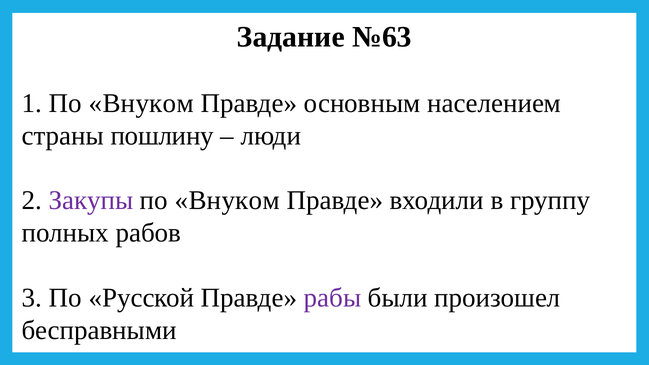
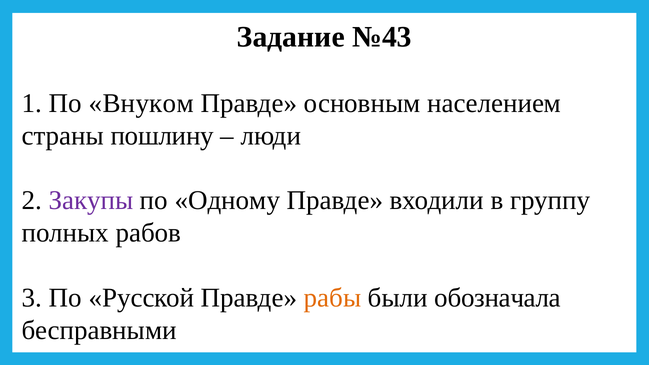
№63: №63 -> №43 (382, 37)
Внуком: Внуком -> Одному (227, 201)
рабы colour: purple -> orange (333, 298)
произошел: произошел -> обозначала (498, 298)
